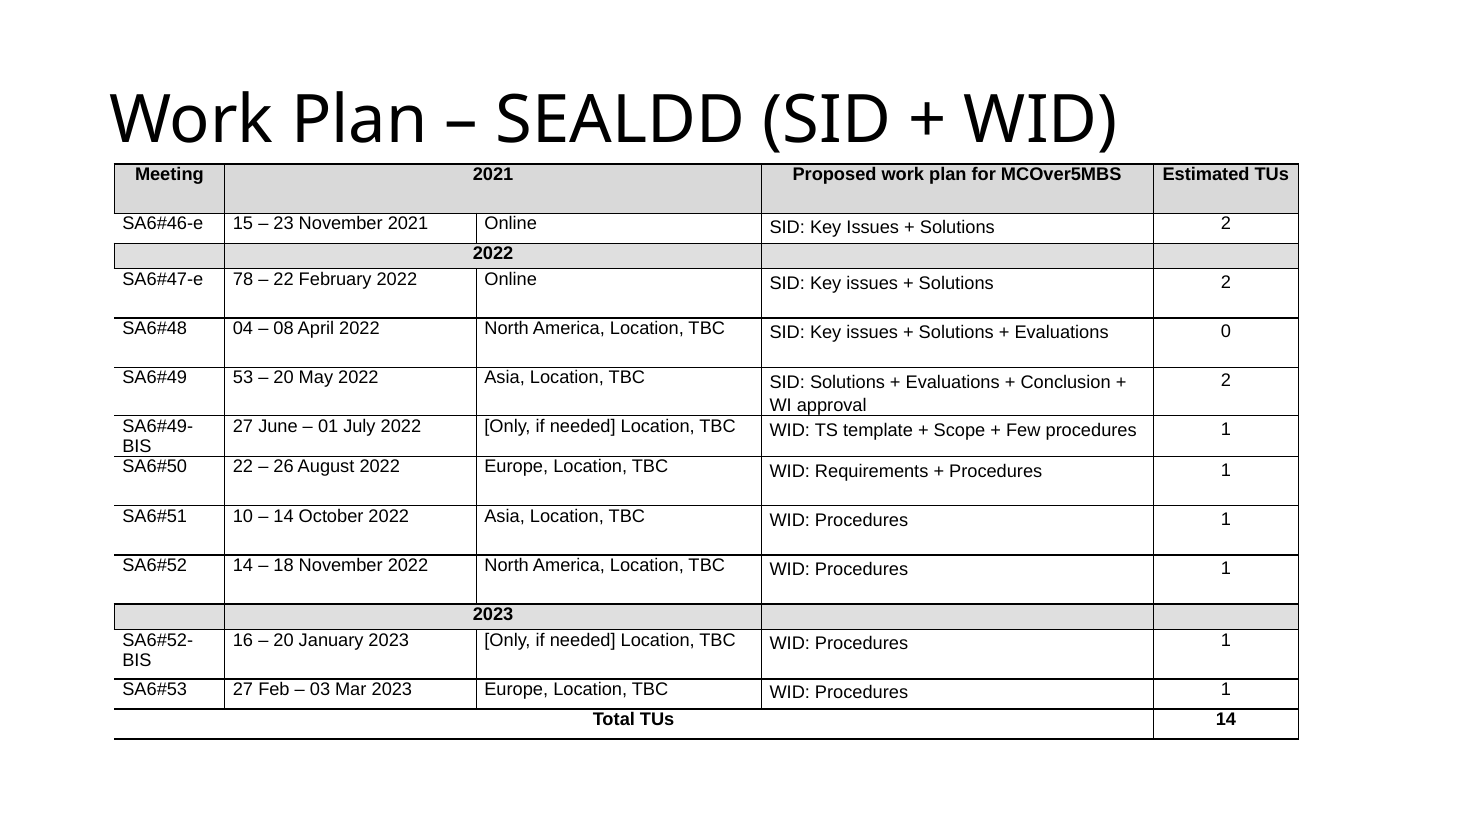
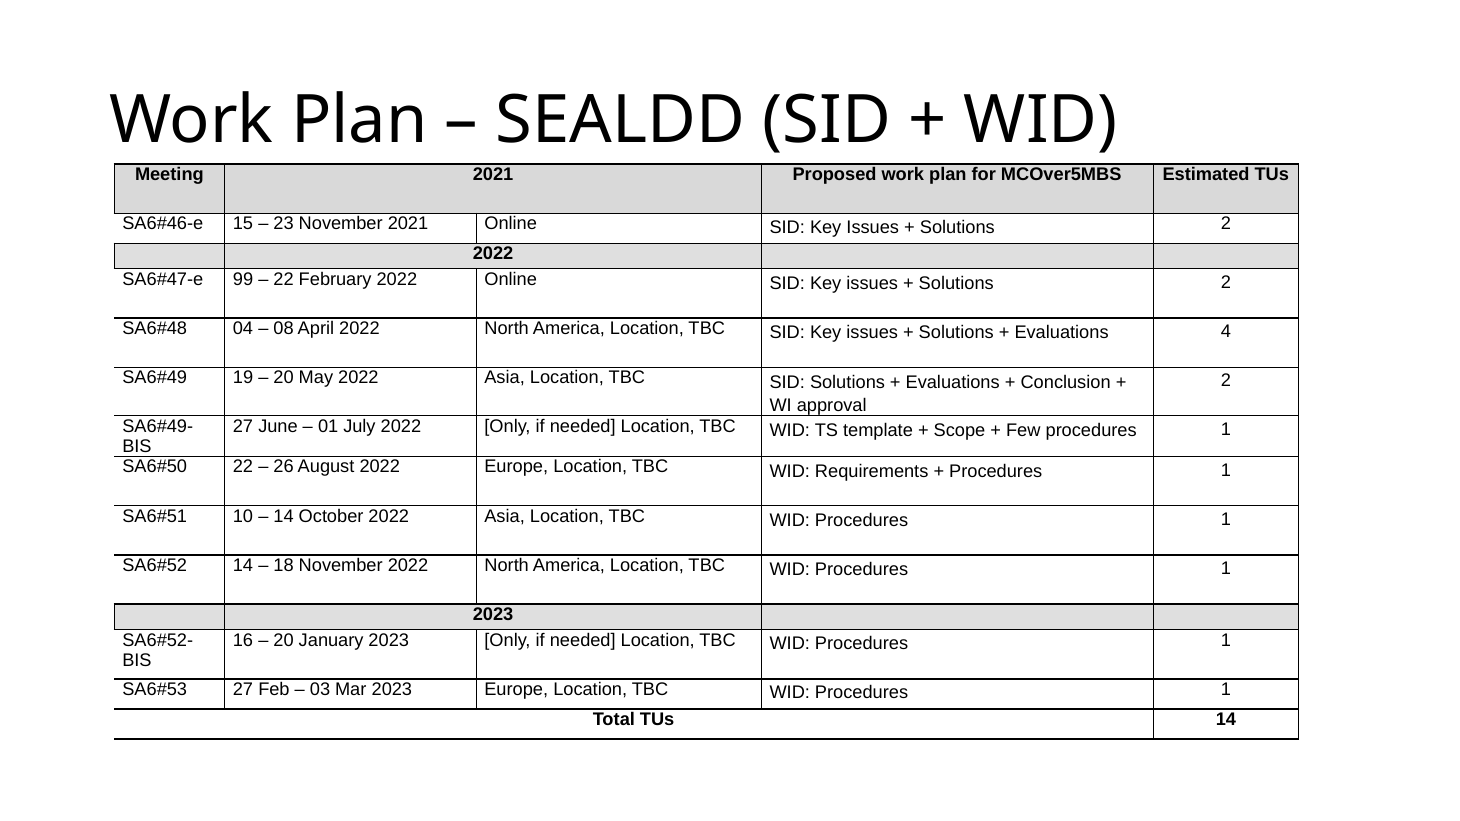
78: 78 -> 99 (243, 279)
0: 0 -> 4 (1226, 332)
53: 53 -> 19 (243, 378)
